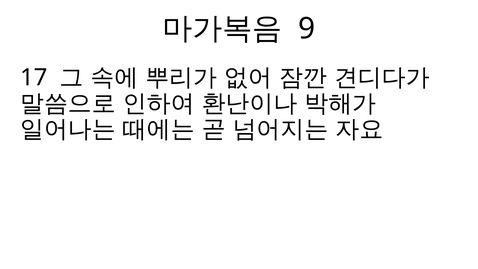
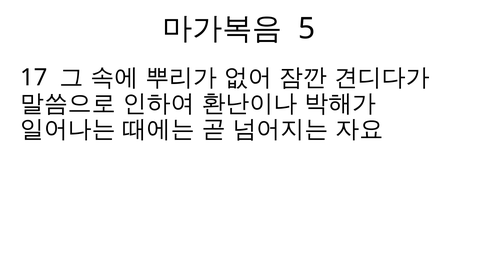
9: 9 -> 5 (307, 29)
